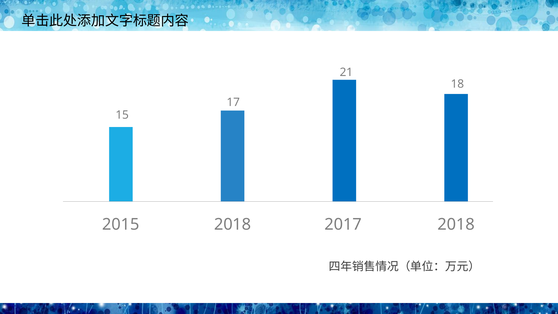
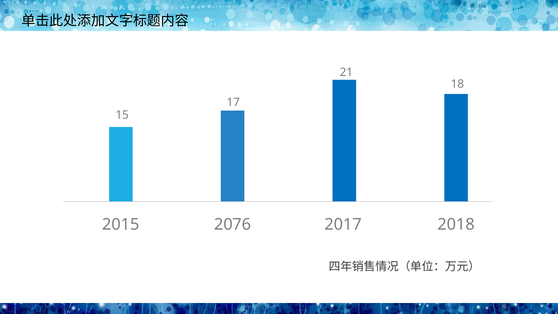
2015 2018: 2018 -> 2076 (233, 224)
